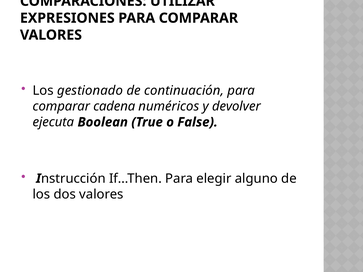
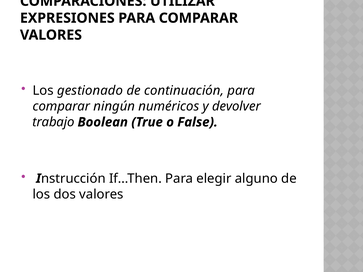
cadena: cadena -> ningún (114, 106)
ejecuta: ejecuta -> trabajo (53, 122)
